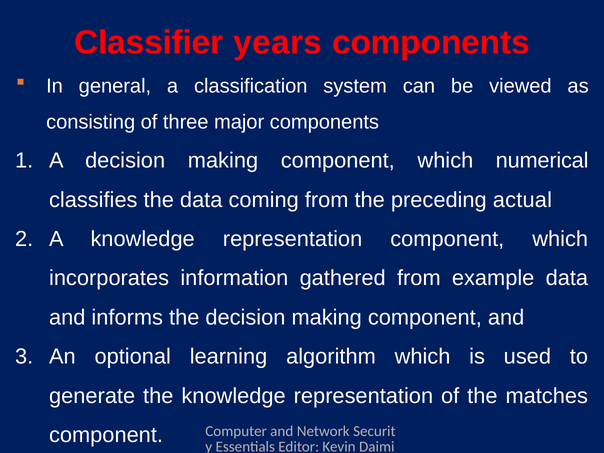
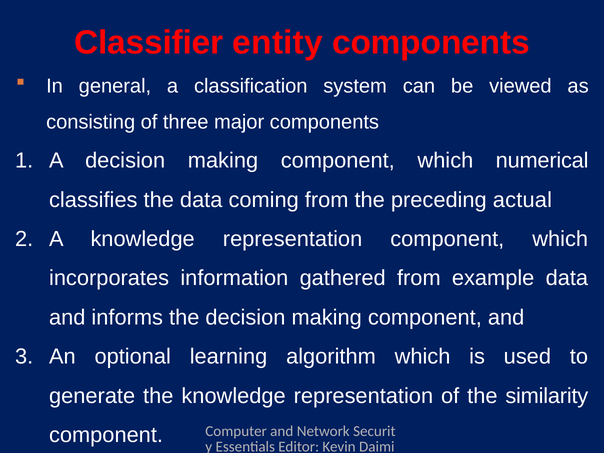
years: years -> entity (278, 43)
matches: matches -> similarity (547, 396)
